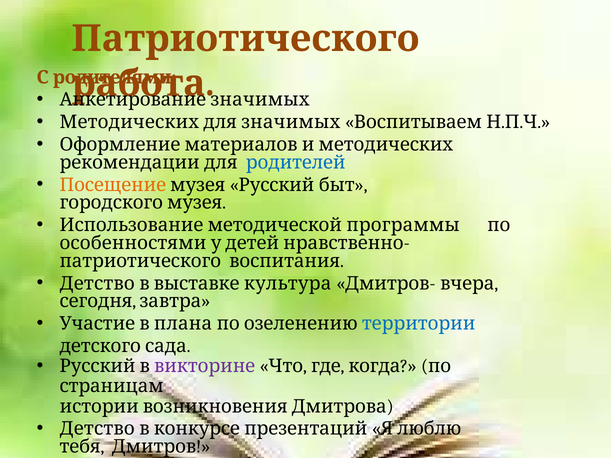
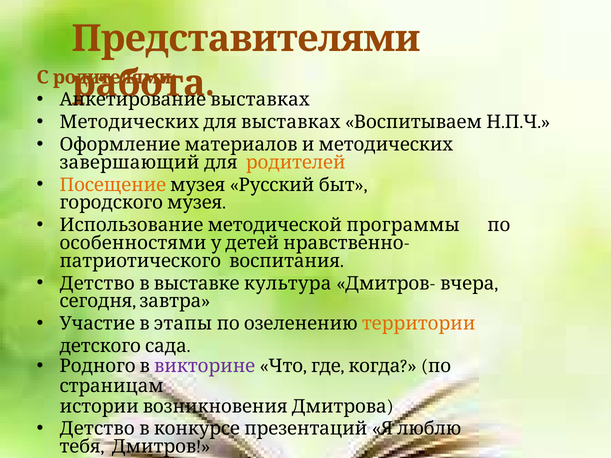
Патриотического: Патриотического -> Представителями (246, 39)
значимых: значимых -> выставках (260, 100)
для значимых: значимых -> выставках (291, 122)
рекомендации: рекомендации -> завершающий (129, 163)
родителей colour: blue -> orange (296, 163)
плана: плана -> этапы (183, 324)
территории colour: blue -> orange (419, 324)
Русский: Русский -> Родного (98, 366)
